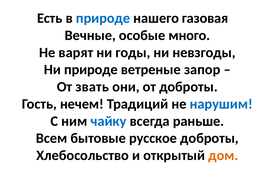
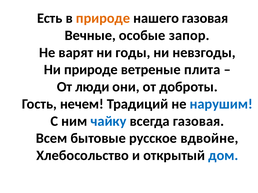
природе colour: blue -> orange (103, 18)
много: много -> запор (189, 35)
запор: запор -> плита (202, 70)
звать: звать -> люди (92, 87)
всегда раньше: раньше -> газовая (198, 121)
русское доброты: доброты -> вдвойне (209, 139)
дом colour: orange -> blue (223, 156)
